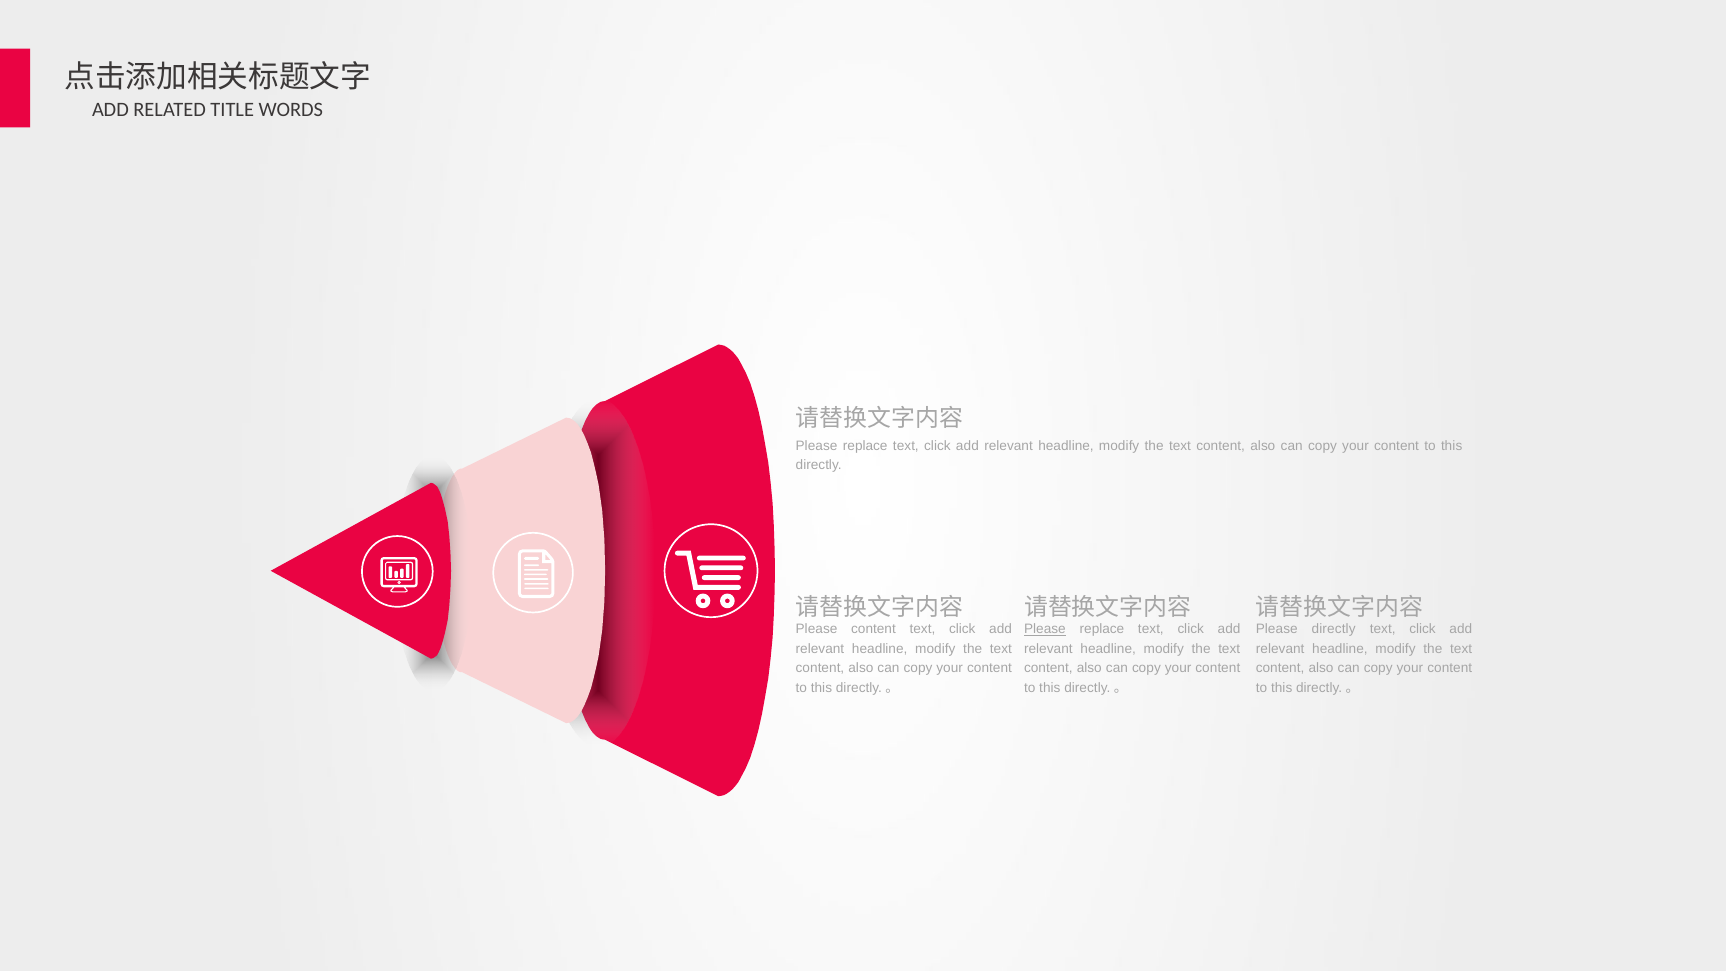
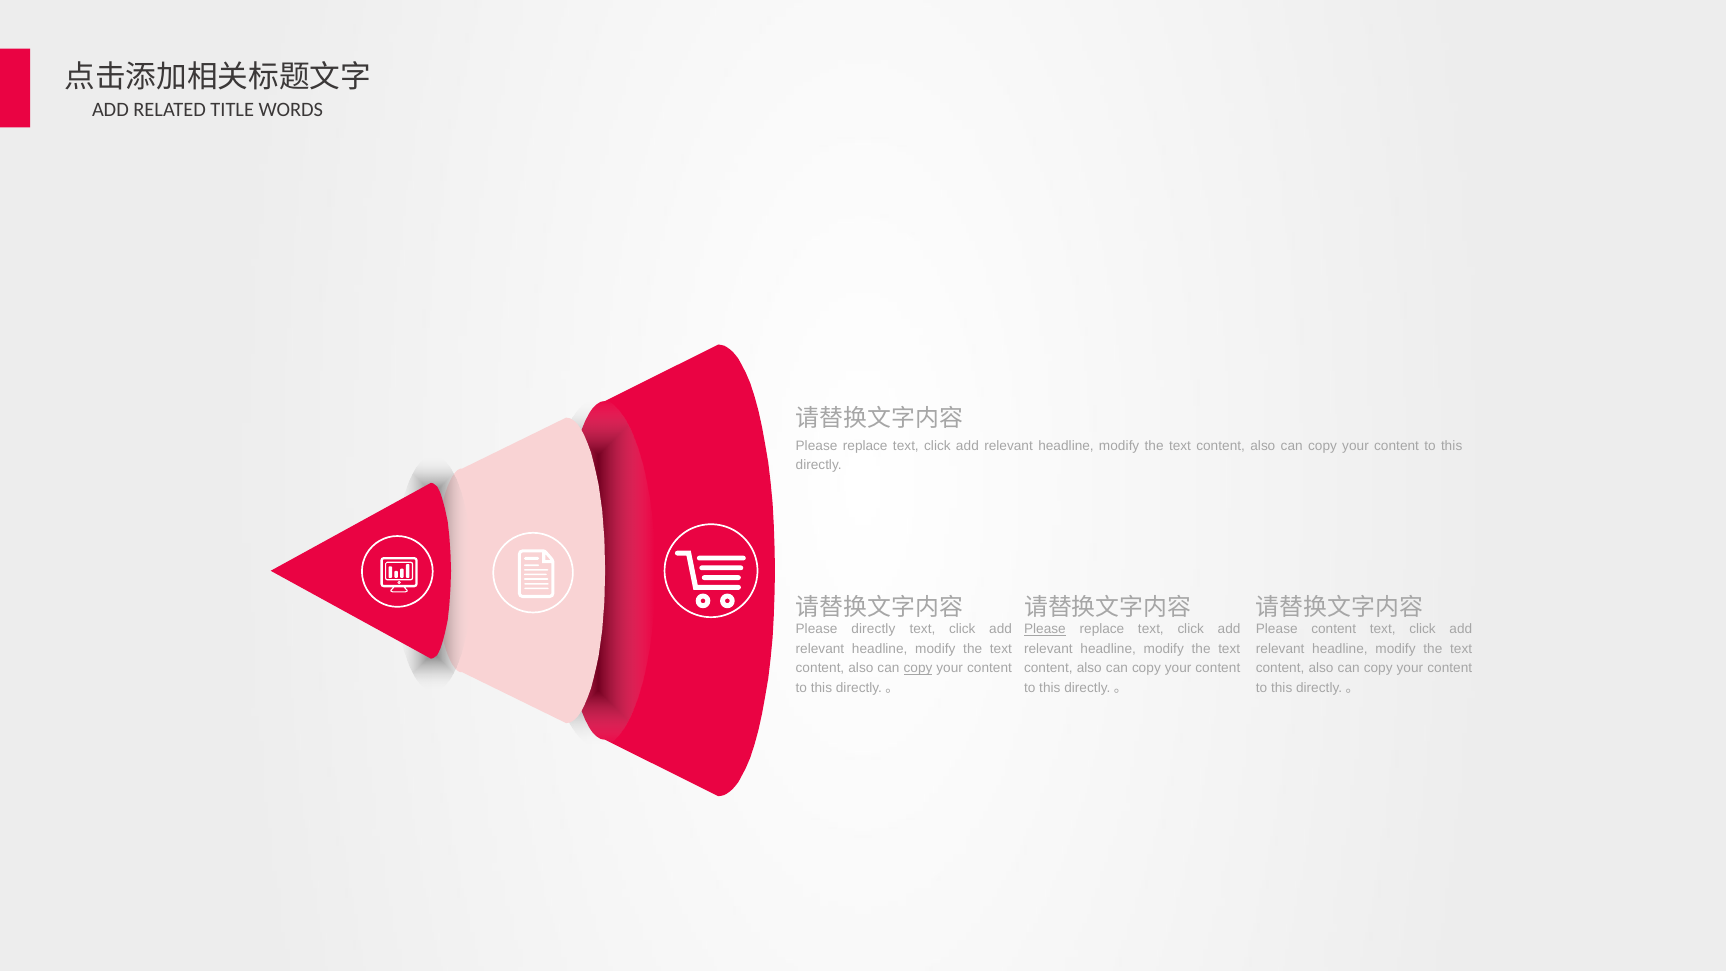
Please content: content -> directly (873, 629)
Please directly: directly -> content (1334, 629)
copy underline: none -> present (918, 668)
